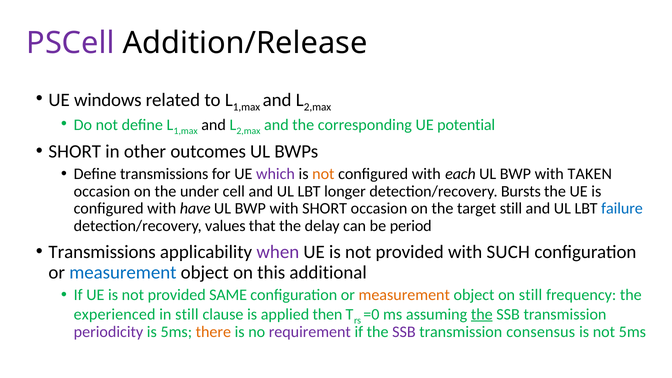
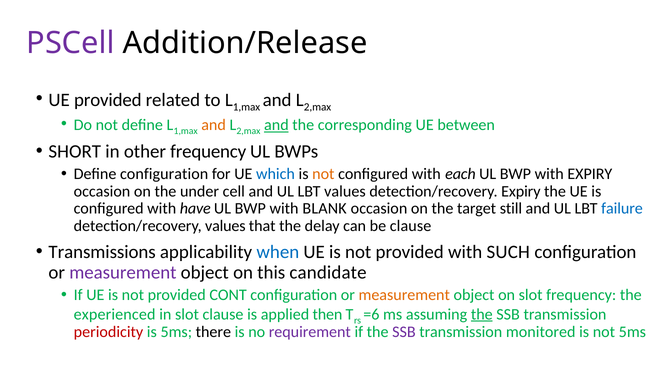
UE windows: windows -> provided (108, 100)
and colour: black -> orange (214, 125)
and underline: none -> present (276, 125)
potential: potential -> between (466, 125)
other outcomes: outcomes -> frequency (208, 151)
Define transmissions: transmissions -> configuration (164, 174)
which colour: purple -> blue (275, 174)
with TAKEN: TAKEN -> EXPIRY (590, 174)
LBT longer: longer -> values (345, 191)
detection/recovery Bursts: Bursts -> Expiry (521, 191)
with SHORT: SHORT -> BLANK (325, 209)
be period: period -> clause (411, 226)
when colour: purple -> blue (278, 252)
measurement colour: blue -> purple (123, 272)
additional: additional -> candidate (328, 272)
SAME: SAME -> CONT (228, 295)
on still: still -> slot (531, 295)
in still: still -> slot (187, 314)
=0: =0 -> =6 (371, 314)
periodicity colour: purple -> red (108, 332)
there colour: orange -> black (213, 332)
consensus: consensus -> monitored (541, 332)
